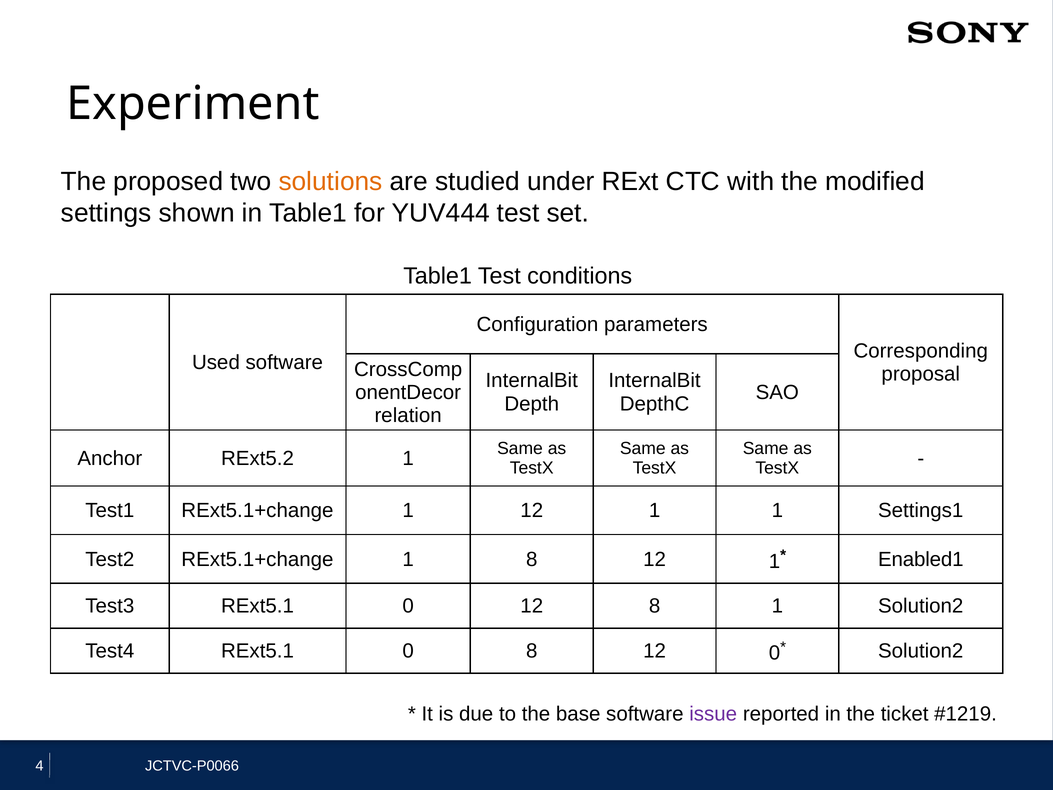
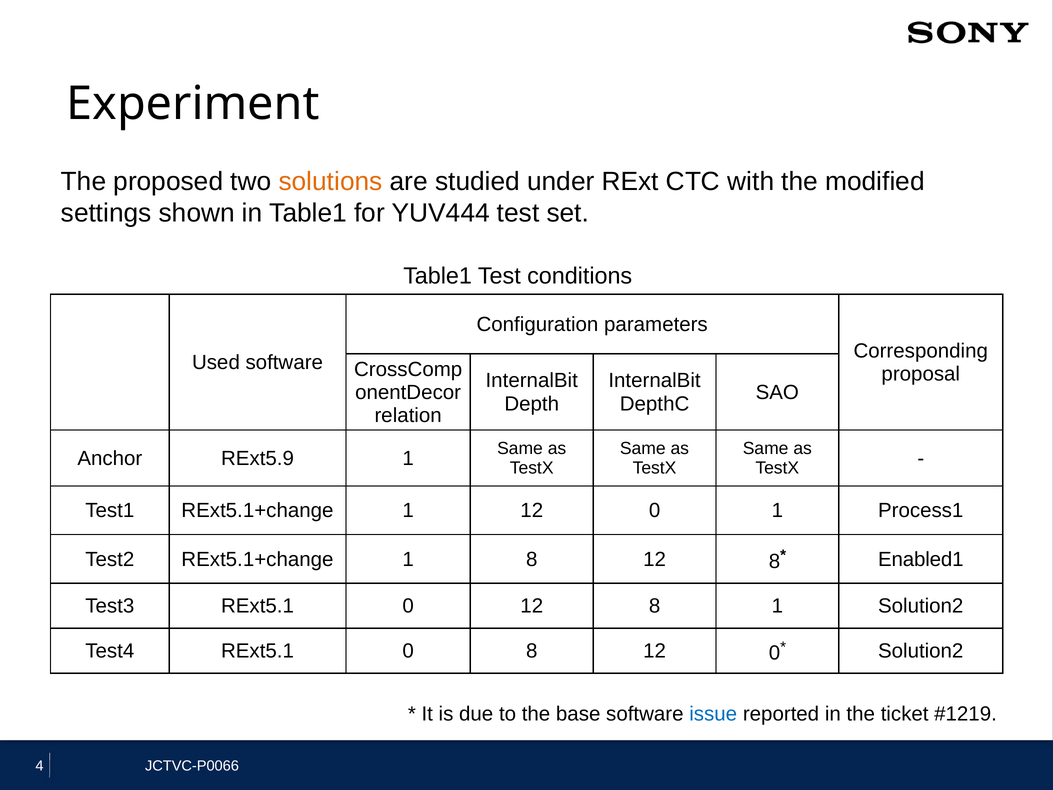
RExt5.2: RExt5.2 -> RExt5.9 (257, 458)
1 12 1: 1 -> 0 (655, 510)
Settings1: Settings1 -> Process1 (921, 510)
8 12 1: 1 -> 8 (774, 561)
issue colour: purple -> blue (713, 714)
